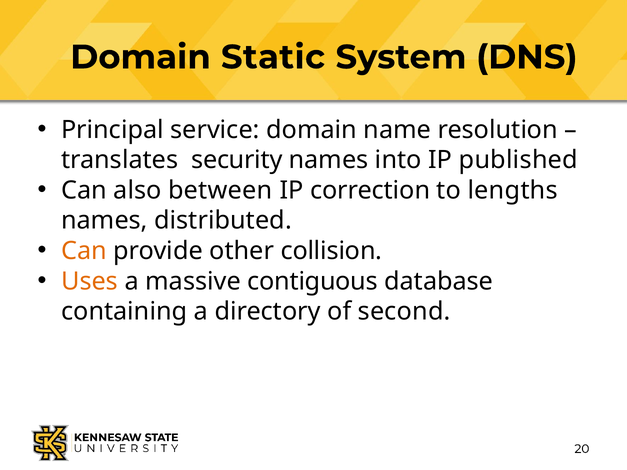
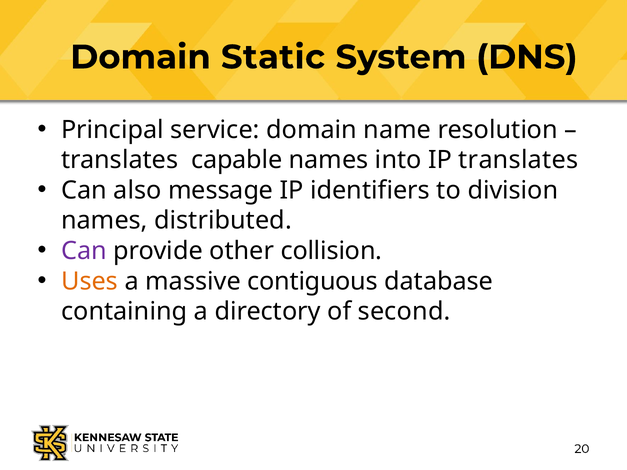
security: security -> capable (237, 160)
IP published: published -> translates (518, 160)
between: between -> message (221, 190)
correction: correction -> identifiers (370, 190)
lengths: lengths -> division (513, 190)
Can colour: orange -> purple (84, 251)
